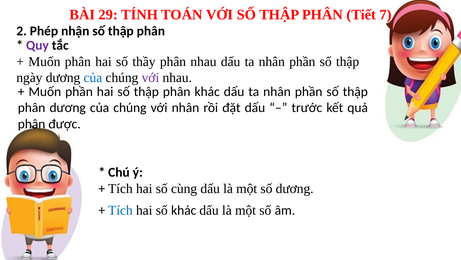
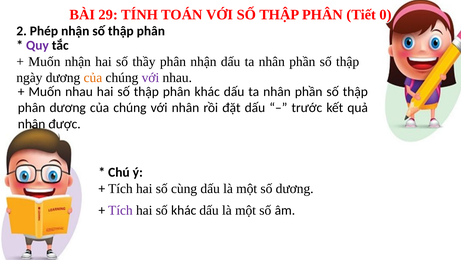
7: 7 -> 0 (386, 15)
Muốn phân: phân -> nhận (78, 61)
phân nhau: nhau -> nhận (203, 61)
của colour: blue -> orange (93, 78)
Muốn phần: phần -> nhau (79, 91)
phân: phân -> nhân (32, 124)
Tích colour: blue -> purple (120, 210)
